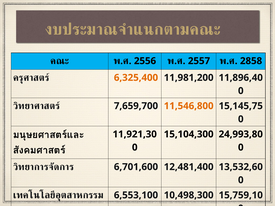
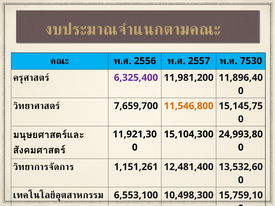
2858: 2858 -> 7530 (251, 61)
6,325,400 colour: orange -> purple (136, 78)
6,701,600: 6,701,600 -> 1,151,261 (136, 167)
